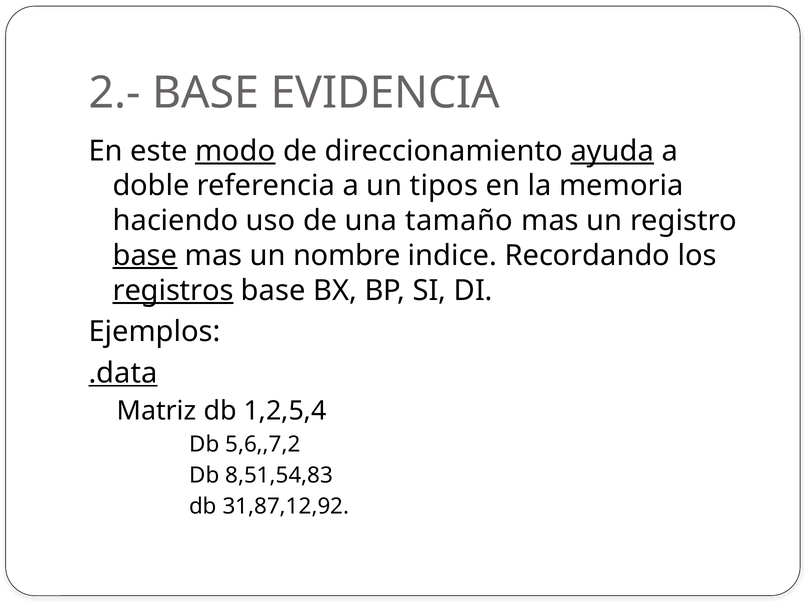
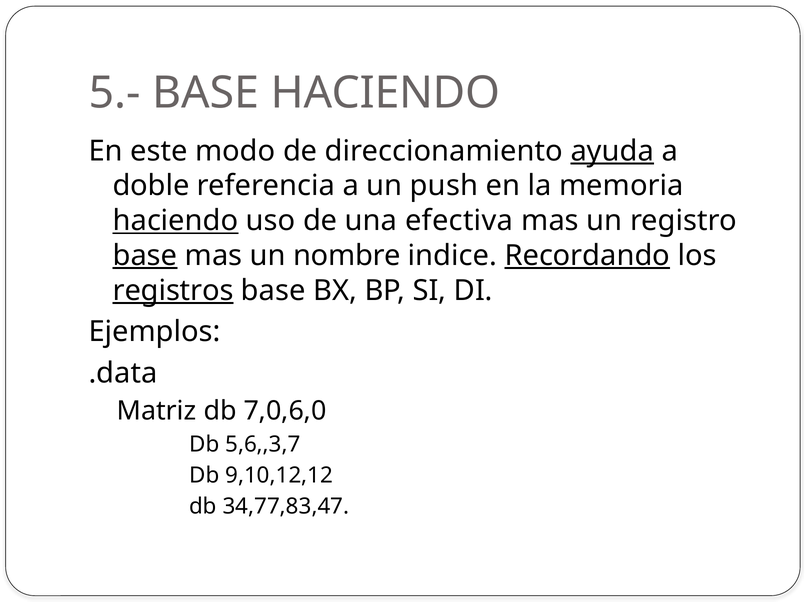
2.-: 2.- -> 5.- (115, 93)
BASE EVIDENCIA: EVIDENCIA -> HACIENDO (385, 93)
modo underline: present -> none (235, 151)
tipos: tipos -> push (444, 186)
haciendo underline: none -> present (176, 221)
tamaño: tamaño -> efectiva (459, 221)
Recordando underline: none -> present (587, 256)
.data underline: present -> none (123, 374)
1,2,5,4: 1,2,5,4 -> 7,0,6,0 (285, 411)
5,6,,7,2: 5,6,,7,2 -> 5,6,,3,7 (263, 445)
8,51,54,83: 8,51,54,83 -> 9,10,12,12 (279, 476)
31,87,12,92: 31,87,12,92 -> 34,77,83,47 (286, 507)
